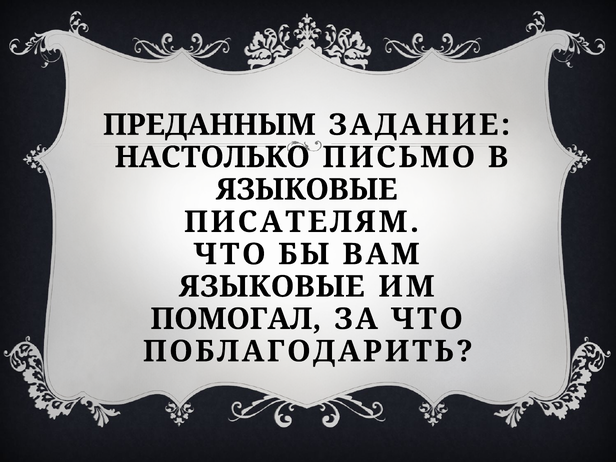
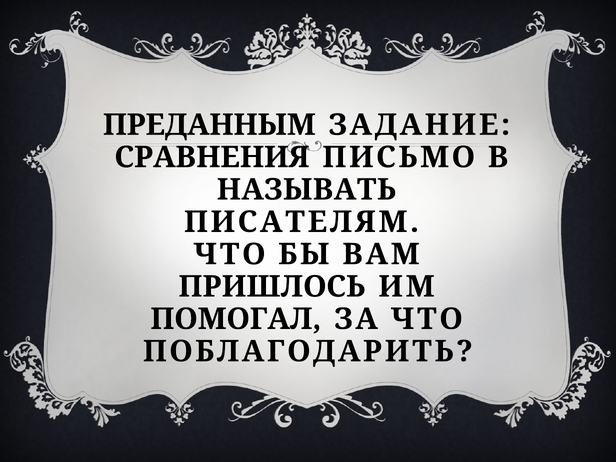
НАСТОЛЬКО: НАСТОЛЬКО -> СРАВНЕНИЯ (212, 157)
ЯЗЫКОВЫЕ: ЯЗЫКОВЫЕ -> НАЗЫВАТЬ (306, 190)
ЯЗЫКОВЫЕ: ЯЗЫКОВЫЕ -> ПРИШЛОСЬ (272, 287)
